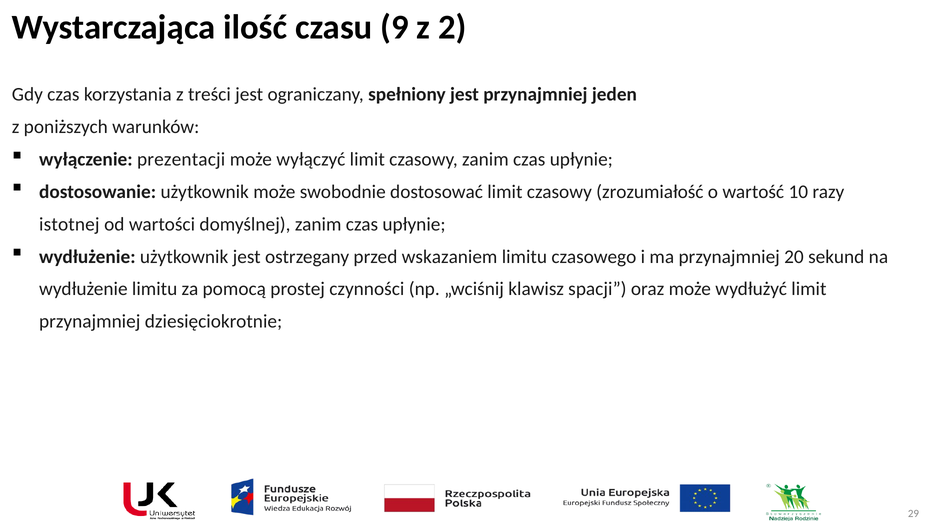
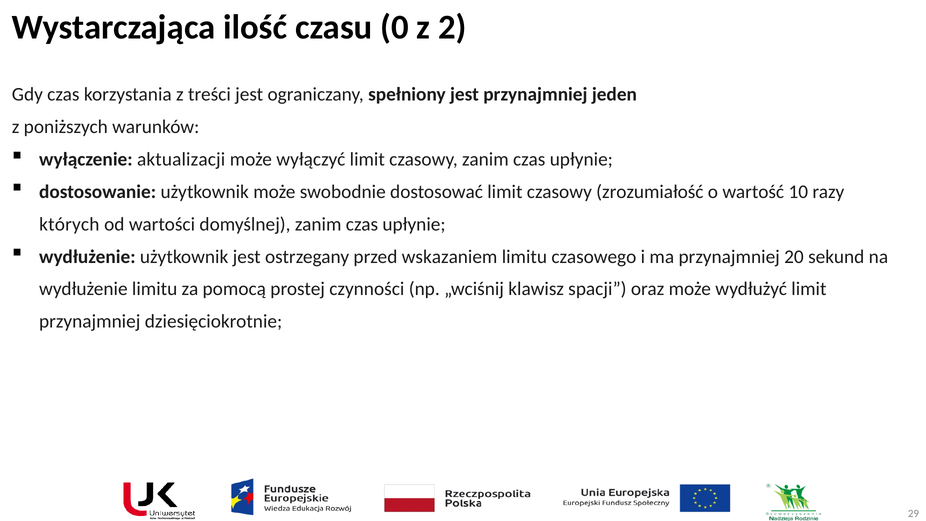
9: 9 -> 0 (395, 27)
prezentacji: prezentacji -> aktualizacji (181, 159)
istotnej: istotnej -> których (69, 224)
